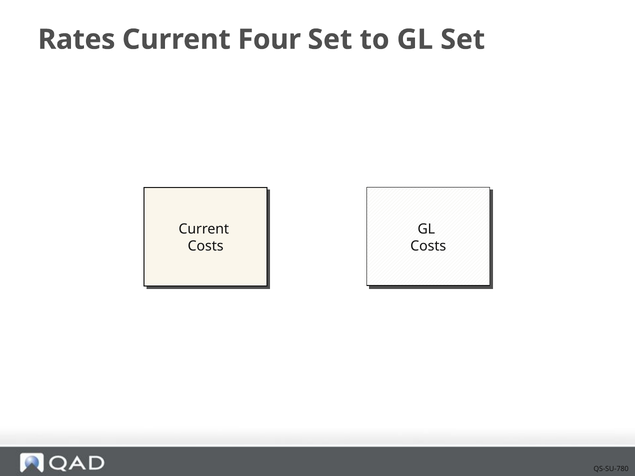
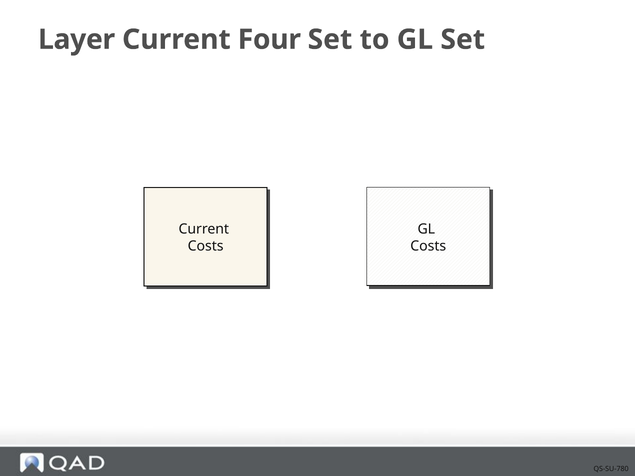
Rates: Rates -> Layer (77, 40)
